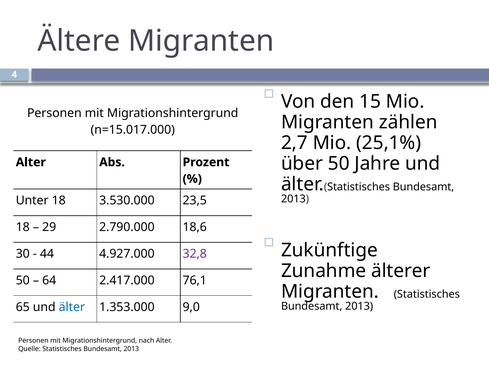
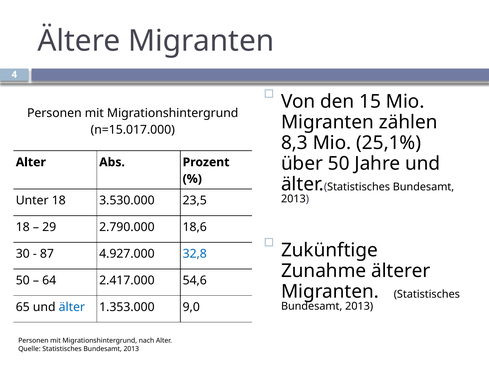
2,7: 2,7 -> 8,3 (294, 143)
44: 44 -> 87 (47, 254)
32,8 colour: purple -> blue (195, 254)
76,1: 76,1 -> 54,6 (195, 280)
